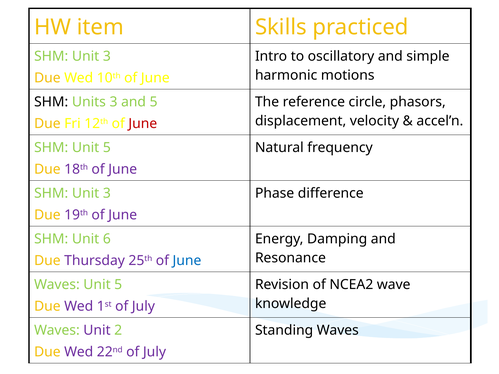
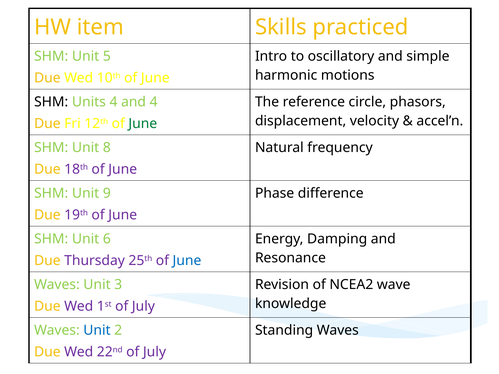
3: 3 -> 5 (107, 56)
Units 3: 3 -> 4 (114, 102)
and 5: 5 -> 4 (154, 102)
June colour: red -> green (143, 124)
SHM Unit 5: 5 -> 8 (107, 148)
3: 3 -> 9 (107, 193)
Waves Unit 5: 5 -> 3 (118, 285)
Unit colour: purple -> blue (97, 330)
